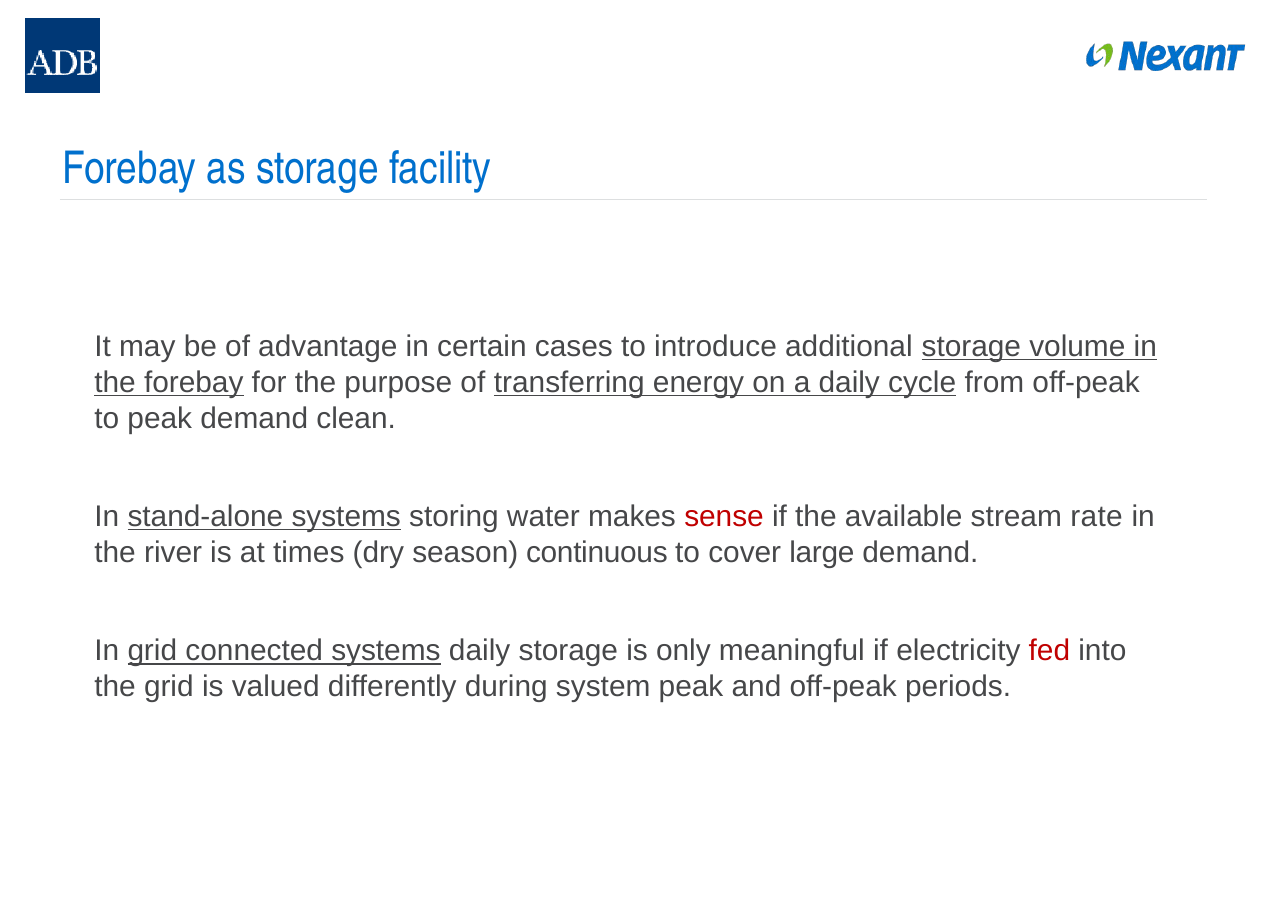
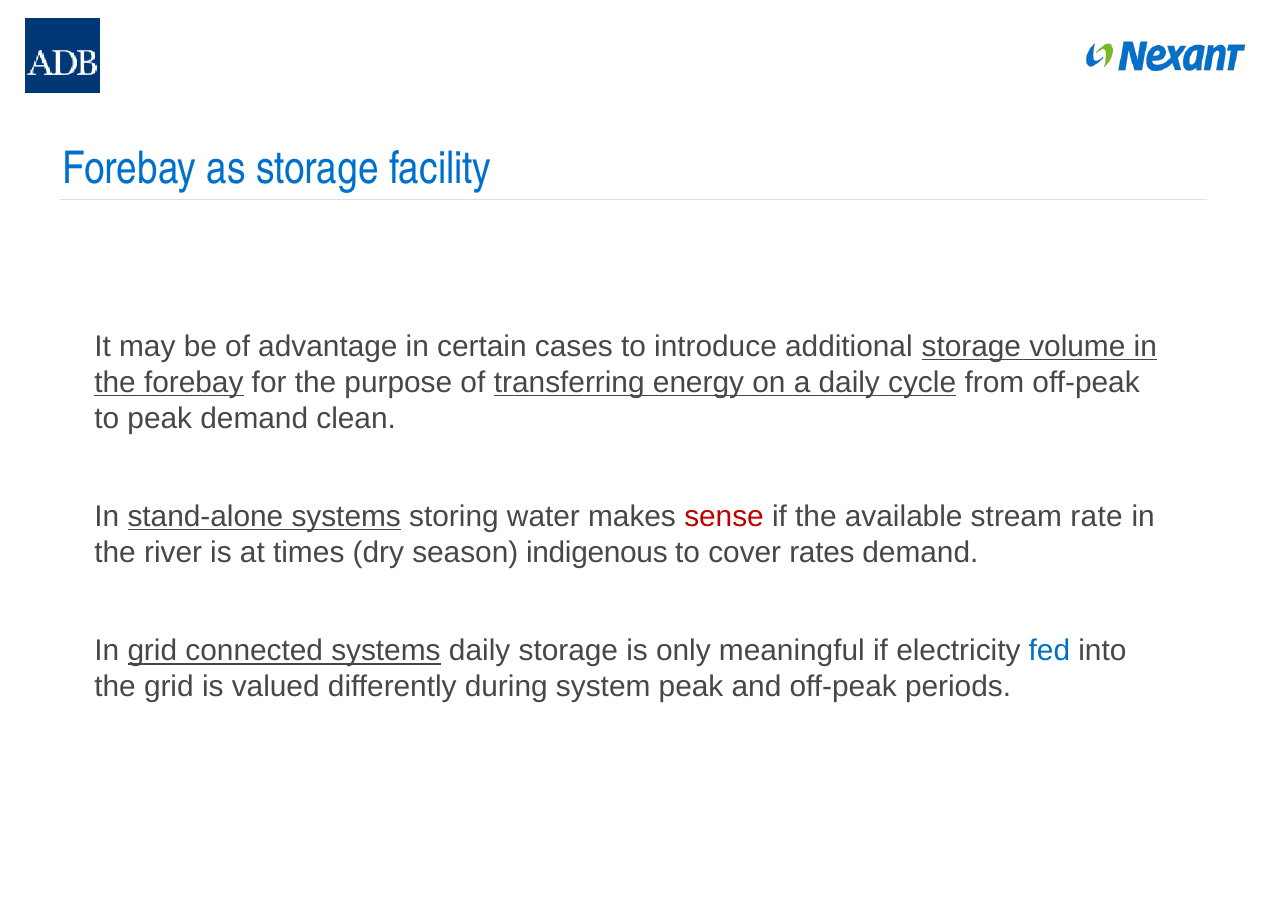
continuous: continuous -> indigenous (597, 552)
large: large -> rates (822, 552)
fed colour: red -> blue (1049, 651)
